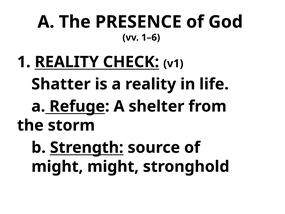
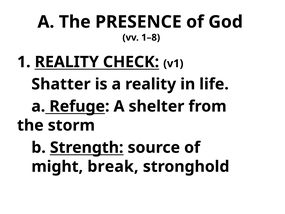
1–6: 1–6 -> 1–8 (151, 37)
might might: might -> break (113, 166)
